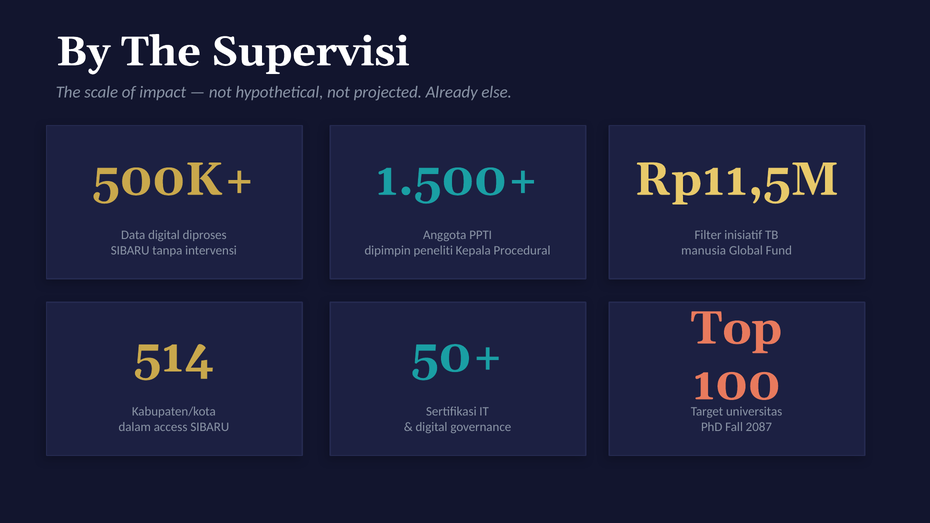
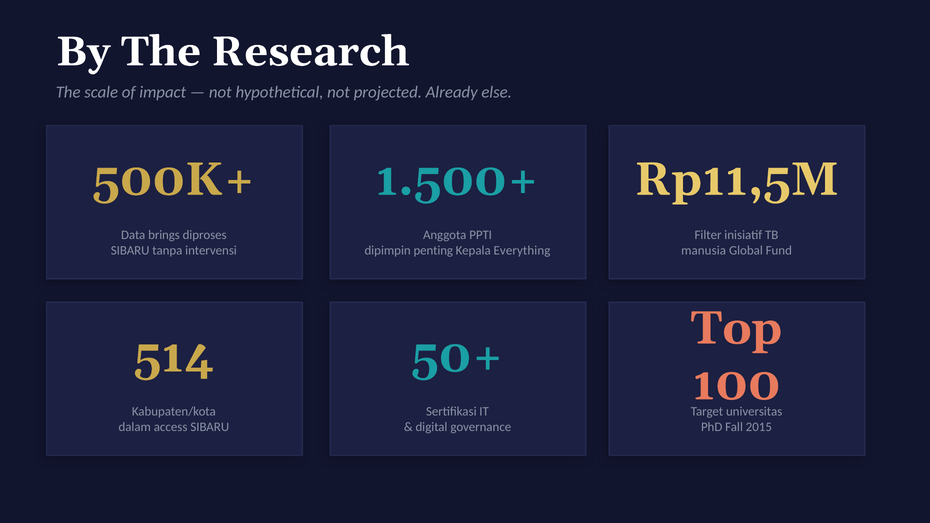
Supervisi: Supervisi -> Research (310, 52)
Data digital: digital -> brings (164, 235)
peneliti: peneliti -> penting (433, 250)
Procedural: Procedural -> Everything (522, 250)
2087: 2087 -> 2015 (759, 427)
